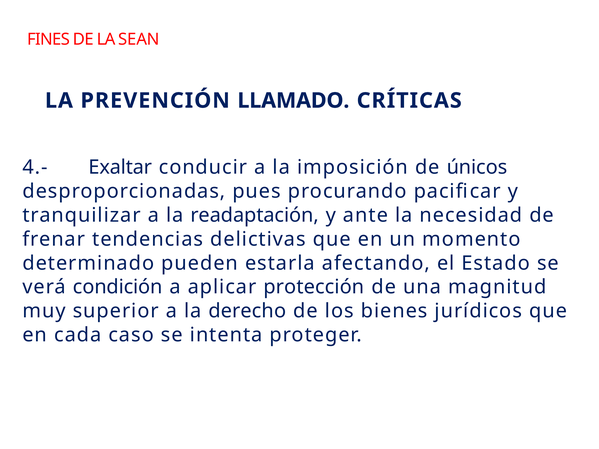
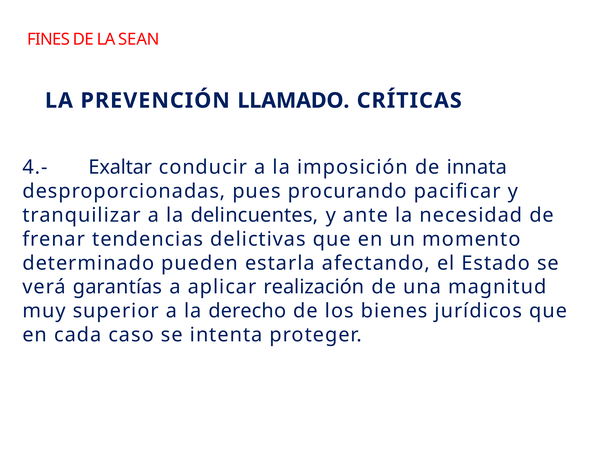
únicos: únicos -> innata (477, 167)
readaptación: readaptación -> delincuentes (254, 215)
condición: condición -> garantías (118, 287)
protección: protección -> realización (314, 287)
